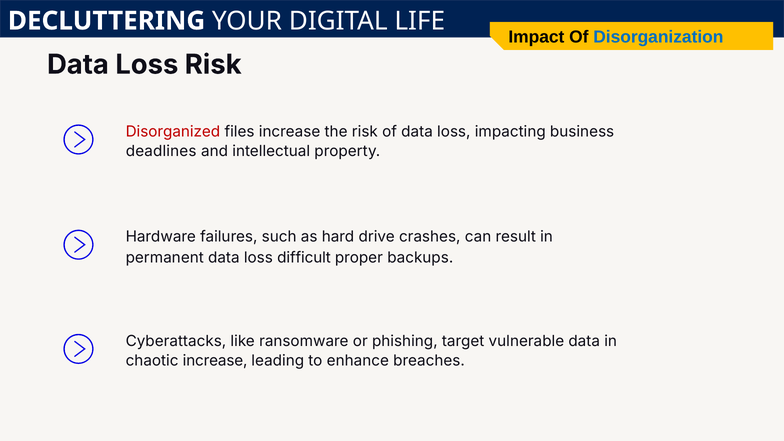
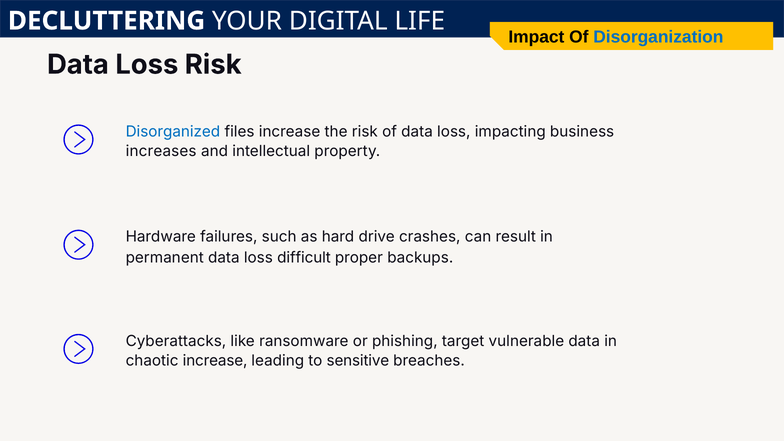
Disorganized colour: red -> blue (173, 132)
deadlines: deadlines -> increases (161, 151)
enhance: enhance -> sensitive (358, 361)
